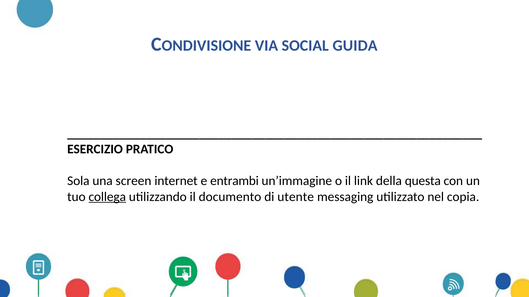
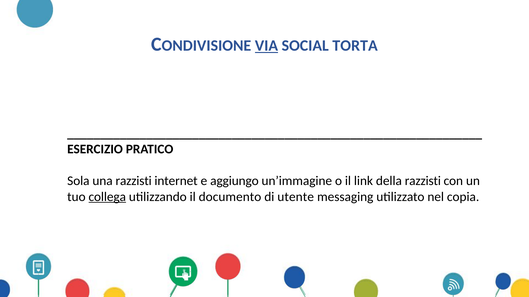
VIA underline: none -> present (266, 46)
GUIDA: GUIDA -> TORTA (355, 46)
una screen: screen -> razzisti (134, 181)
entrambi: entrambi -> aggiungo (234, 181)
della questa: questa -> razzisti (423, 181)
